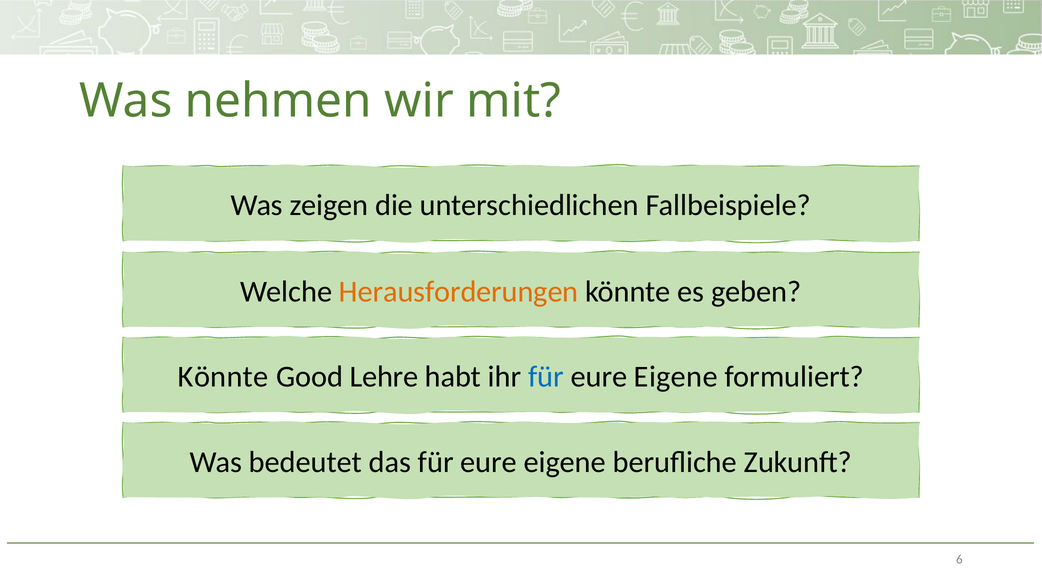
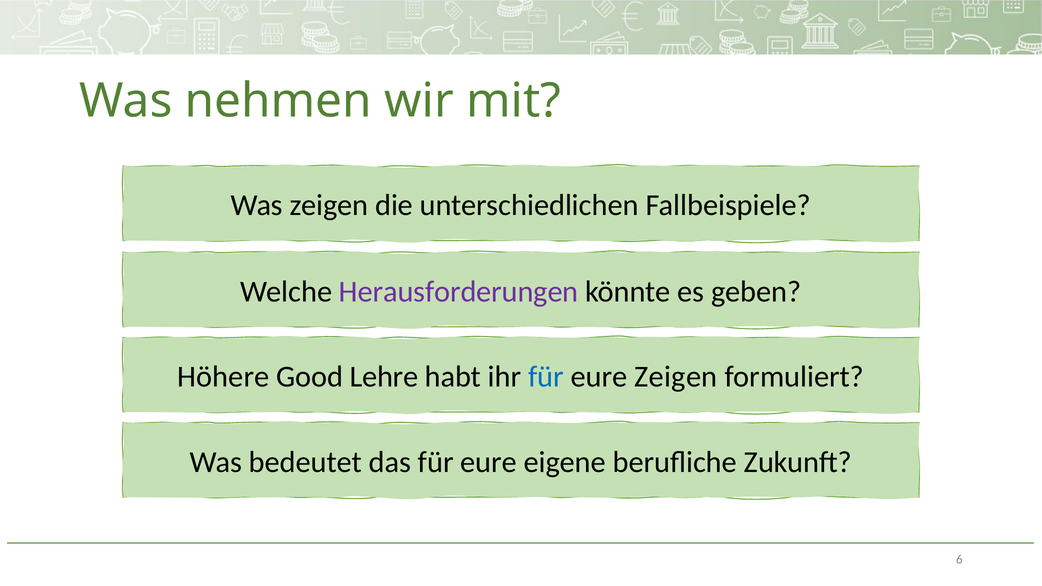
Herausforderungen colour: orange -> purple (459, 292)
Könnte: Könnte -> Höhere (223, 377)
Eigene: Eigene -> Zeigen (676, 377)
